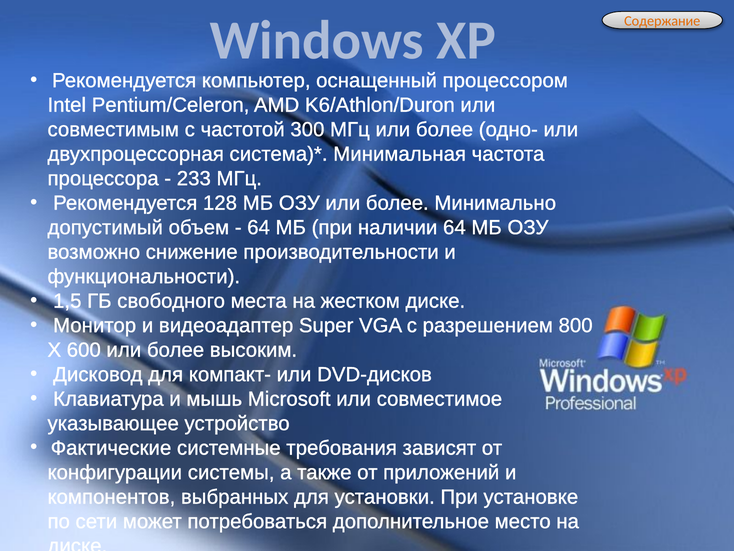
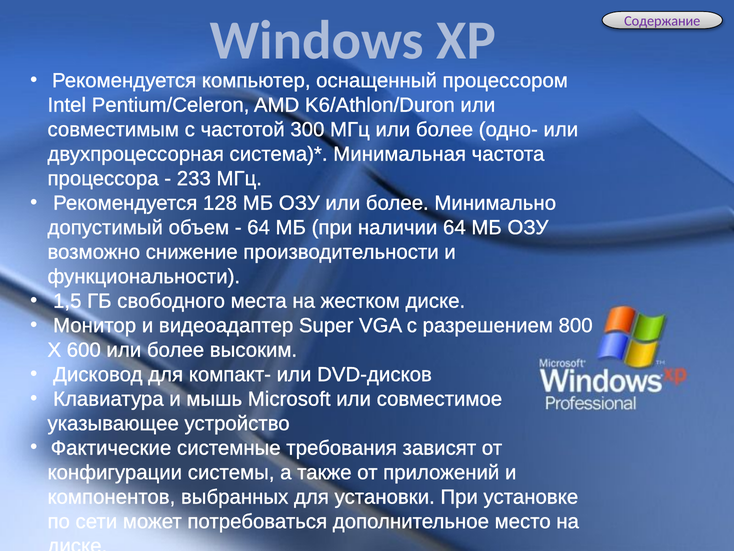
Содержание colour: orange -> purple (662, 21)
